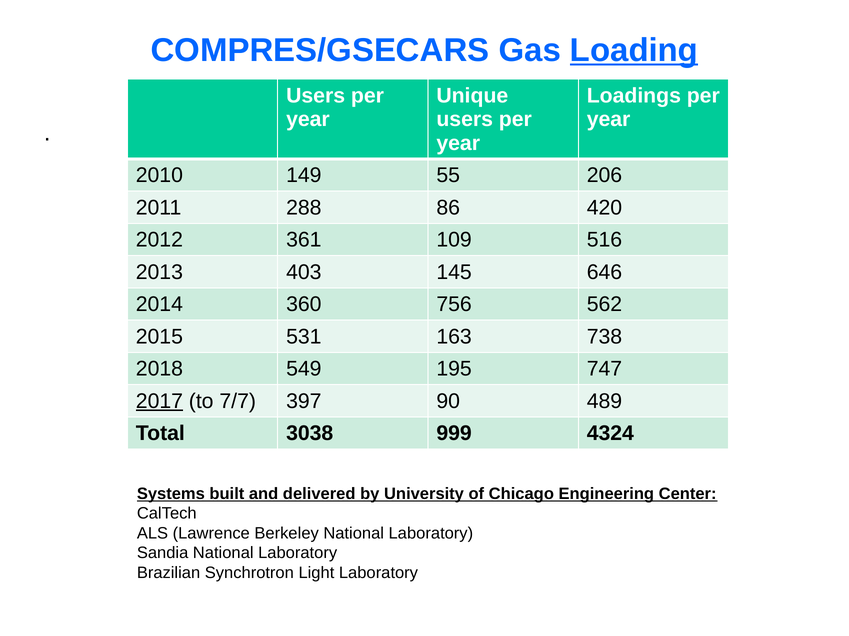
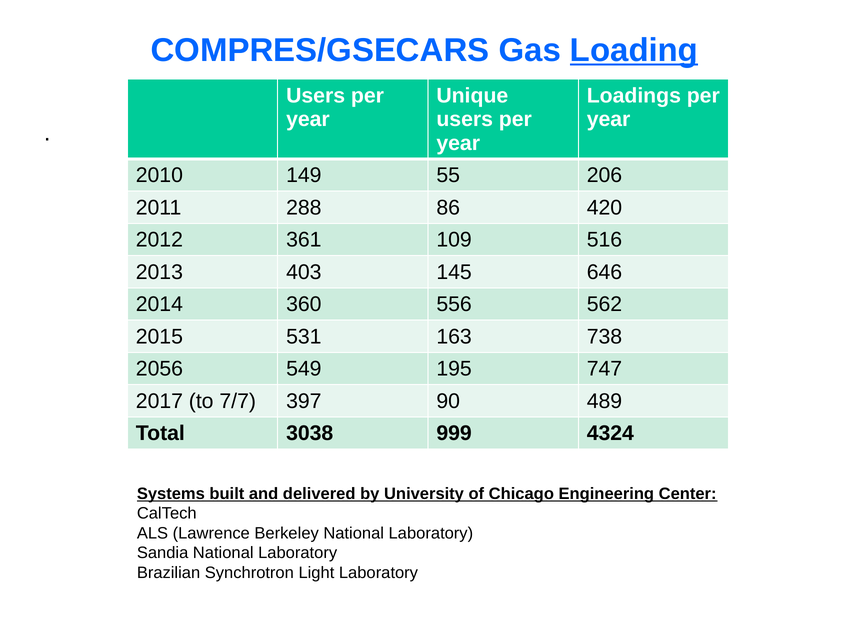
756: 756 -> 556 (454, 305)
2018: 2018 -> 2056 (159, 369)
2017 underline: present -> none (159, 402)
